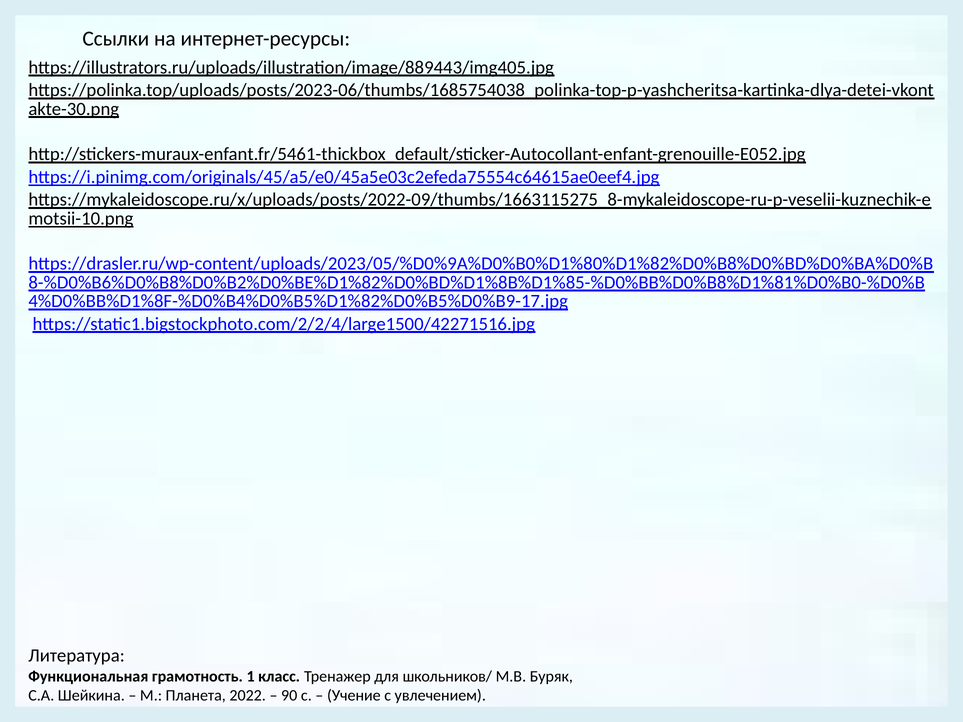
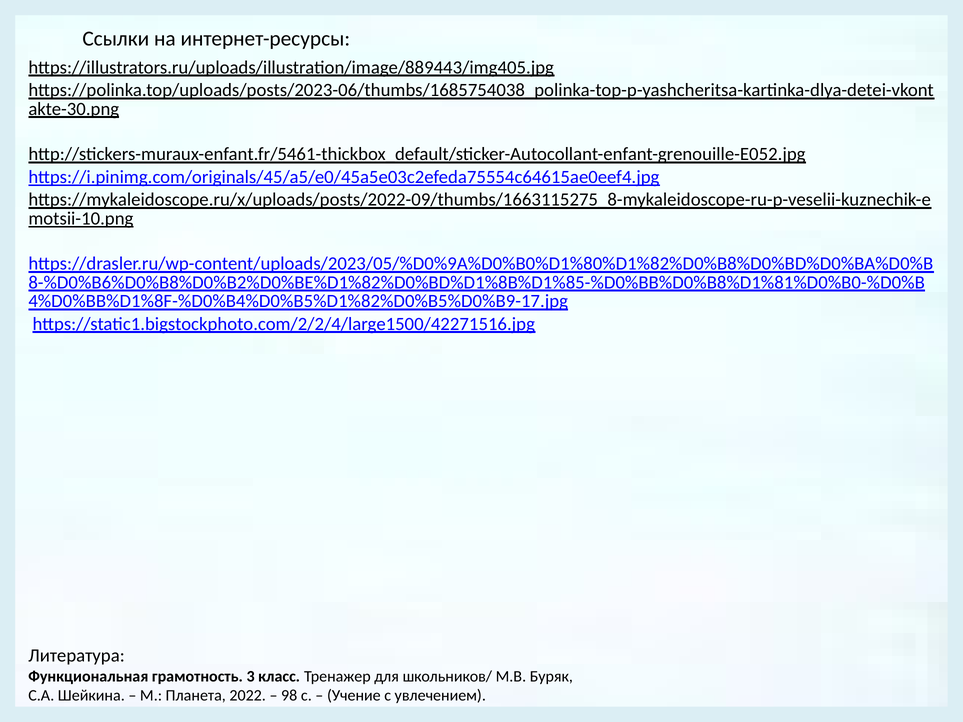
1: 1 -> 3 (251, 677)
90: 90 -> 98 (289, 696)
